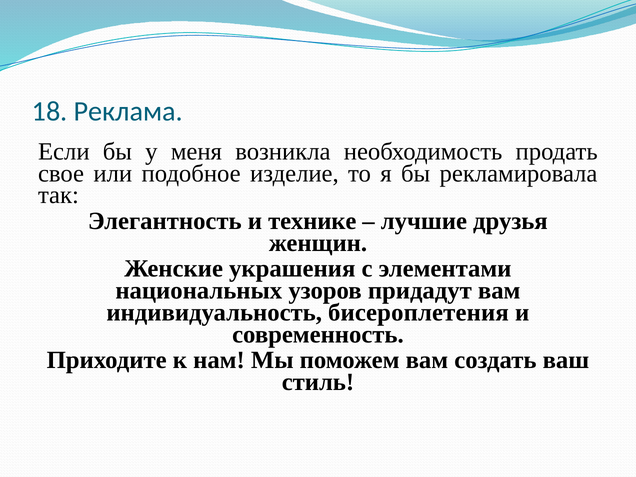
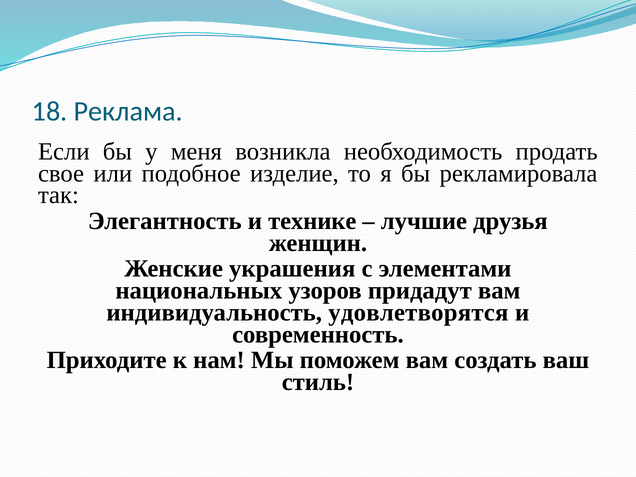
бисероплетения: бисероплетения -> удовлетворятся (418, 313)
